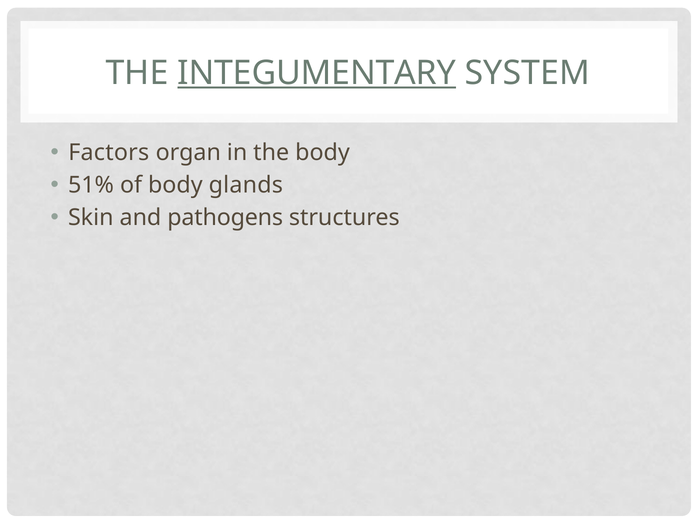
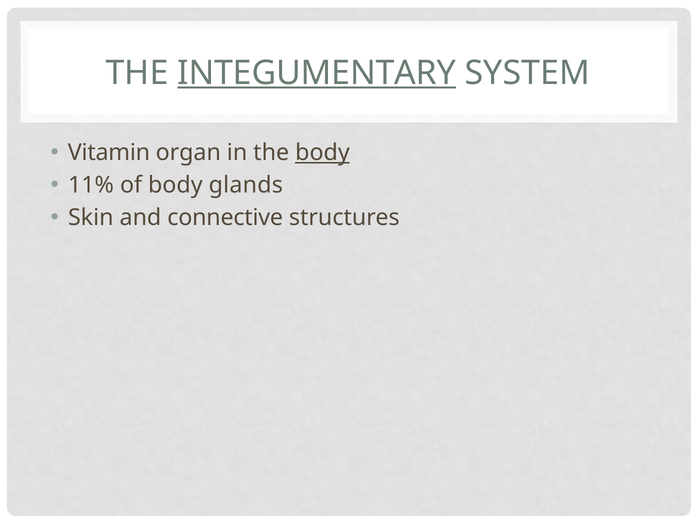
Factors: Factors -> Vitamin (109, 153)
body underline: none -> present (322, 153)
51%: 51% -> 11% (91, 185)
pathogens: pathogens -> connective (225, 218)
